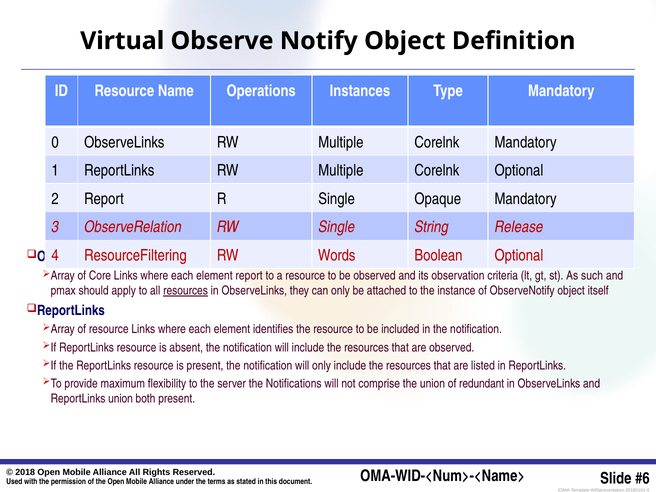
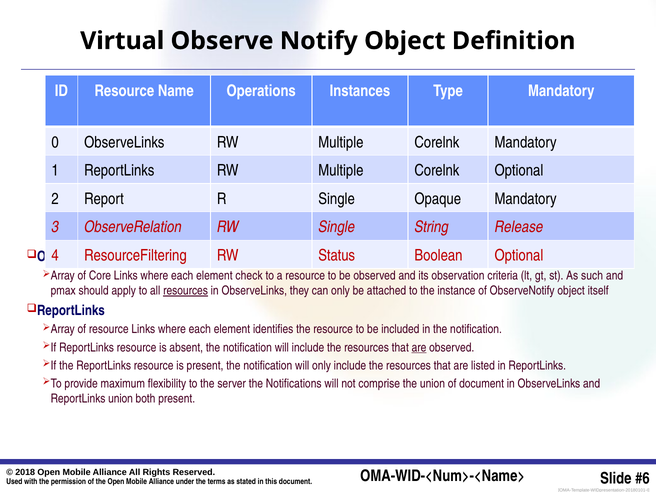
Words: Words -> Status (337, 256)
element report: report -> check (249, 276)
are underline: none -> present (419, 347)
of redundant: redundant -> document (482, 384)
